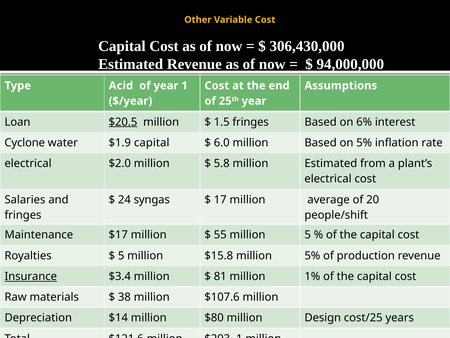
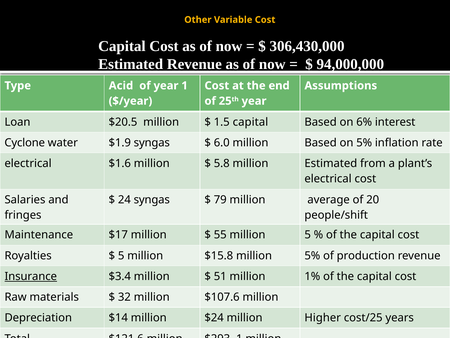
$20.5 underline: present -> none (123, 122)
1.5 fringes: fringes -> capital (250, 122)
$1.9 capital: capital -> syngas (152, 142)
$2.0: $2.0 -> $1.6 (120, 163)
17: 17 -> 79 (220, 199)
81: 81 -> 51 (220, 276)
38: 38 -> 32 (124, 297)
$80: $80 -> $24 (214, 317)
Design: Design -> Higher (323, 317)
